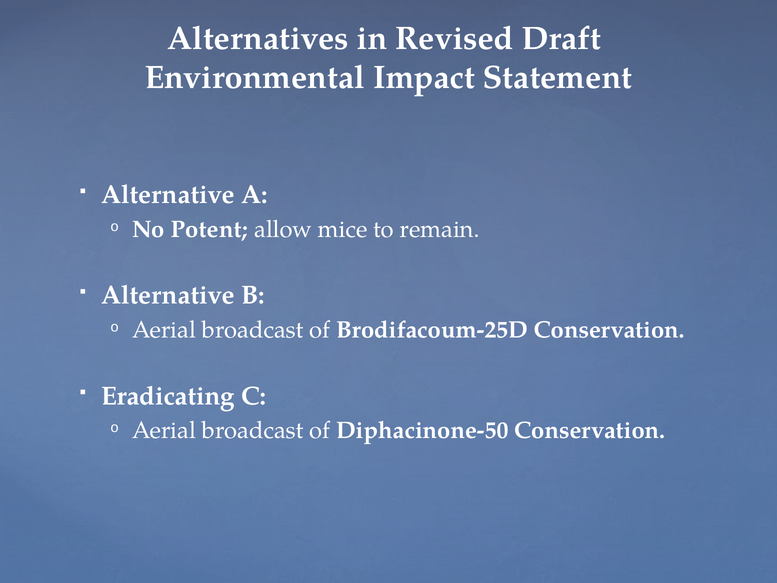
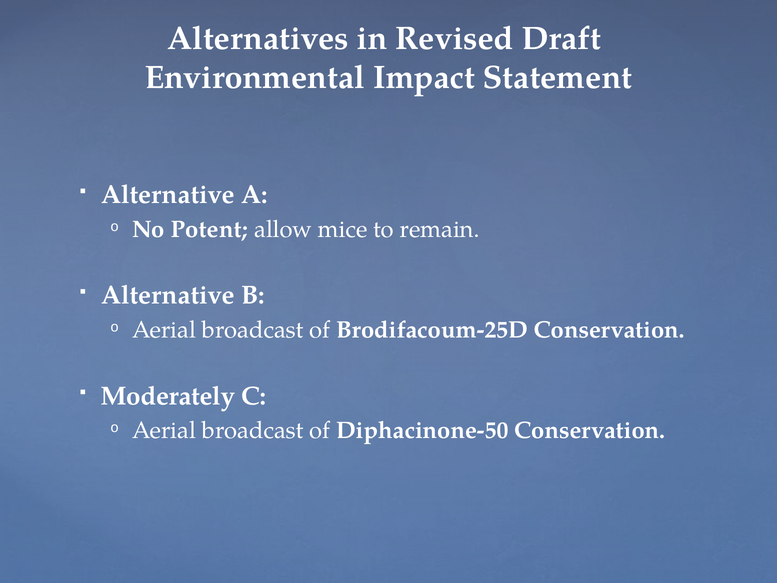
Eradicating: Eradicating -> Moderately (168, 396)
